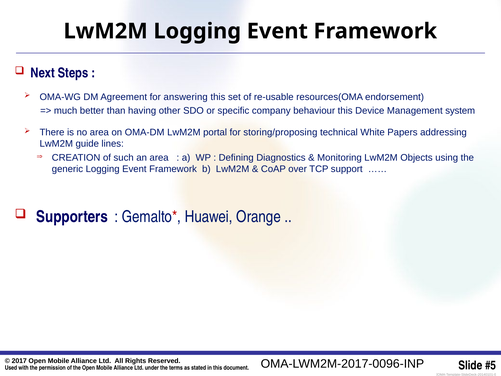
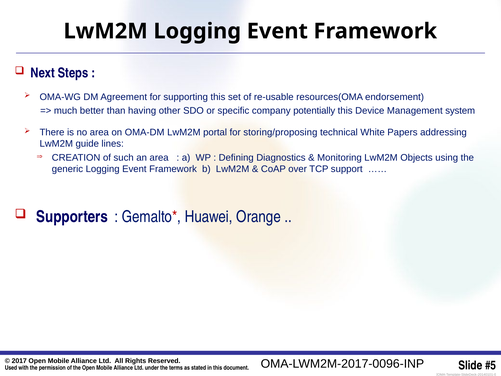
answering: answering -> supporting (186, 97)
behaviour: behaviour -> potentially (314, 111)
